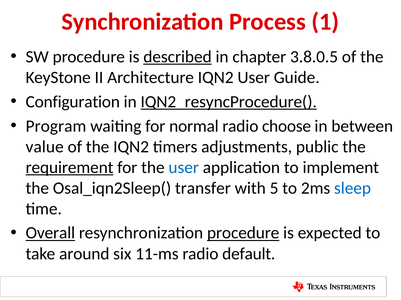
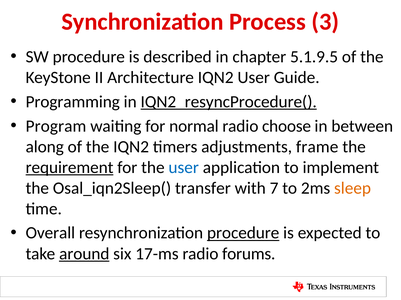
1: 1 -> 3 (325, 22)
described underline: present -> none (178, 57)
3.8.0.5: 3.8.0.5 -> 5.1.9.5 (314, 57)
Configuration: Configuration -> Programming (73, 102)
value: value -> along (45, 147)
public: public -> frame (317, 147)
5: 5 -> 7 (274, 189)
sleep colour: blue -> orange (353, 189)
Overall underline: present -> none (50, 234)
around underline: none -> present (84, 254)
11-ms: 11-ms -> 17-ms (157, 254)
default: default -> forums (249, 254)
